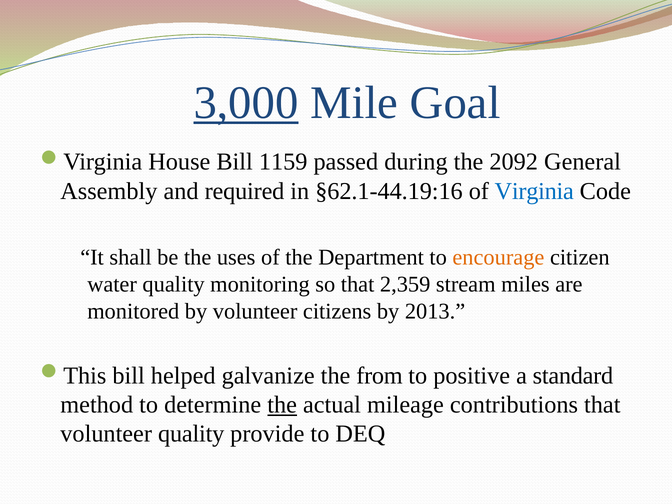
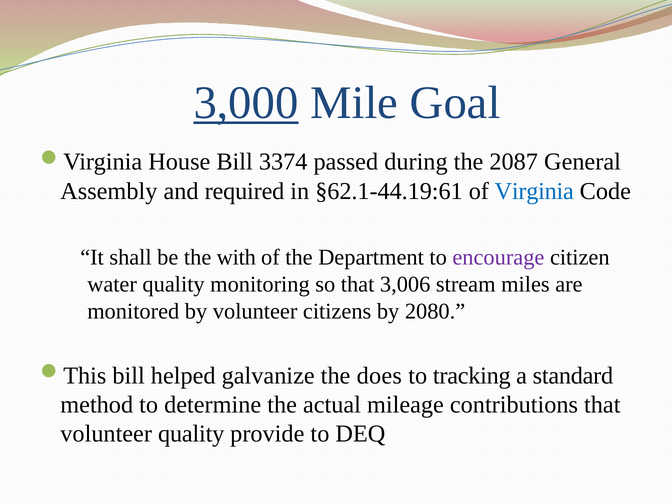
1159: 1159 -> 3374 (283, 162)
2092: 2092 -> 2087 (514, 162)
§62.1-44.19:16: §62.1-44.19:16 -> §62.1-44.19:61 (389, 191)
uses: uses -> with (236, 257)
encourage colour: orange -> purple (498, 257)
2,359: 2,359 -> 3,006 (405, 284)
2013: 2013 -> 2080 (435, 311)
from: from -> does (379, 376)
positive: positive -> tracking (472, 376)
the underline: present -> none (282, 405)
